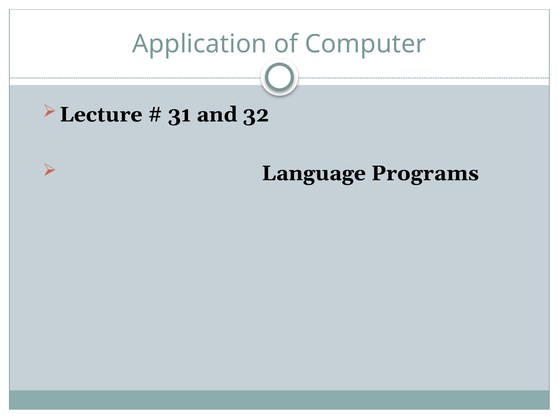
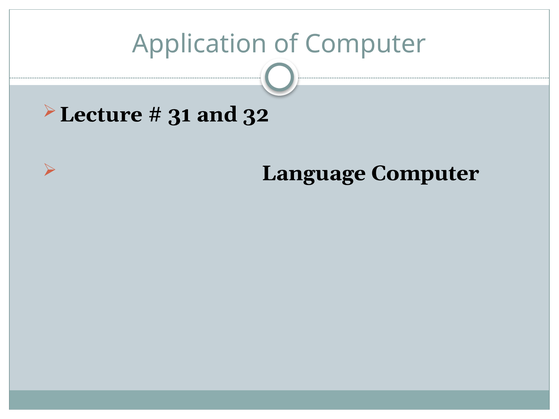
Language Programs: Programs -> Computer (425, 173)
